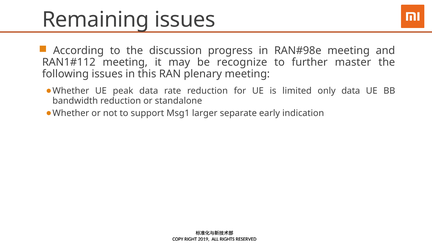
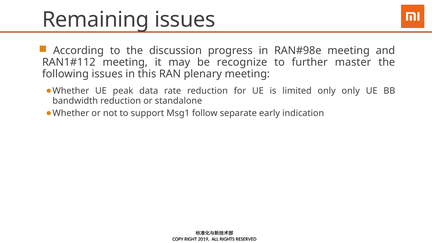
only data: data -> only (351, 91)
larger: larger -> follow (205, 113)
